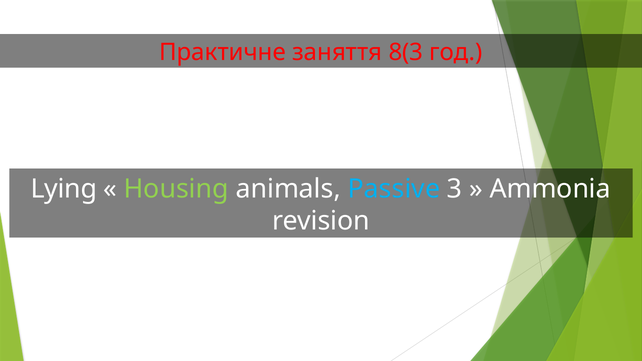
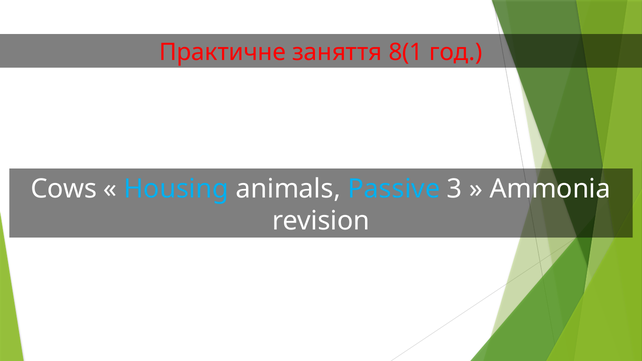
8(3: 8(3 -> 8(1 (406, 53)
Lying: Lying -> Cows (64, 189)
Housing colour: light green -> light blue (176, 189)
